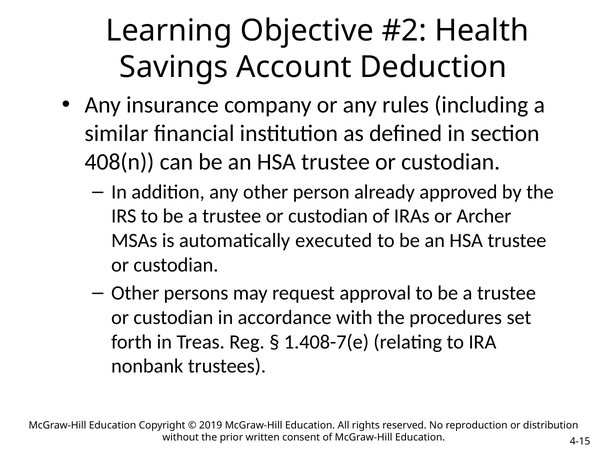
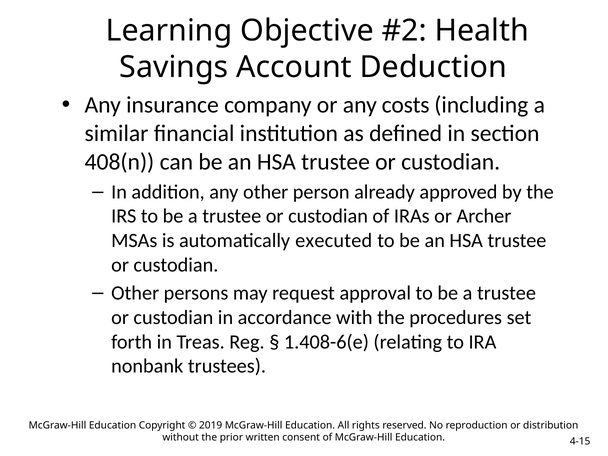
rules: rules -> costs (406, 105)
1.408-7(e: 1.408-7(e -> 1.408-6(e (326, 342)
